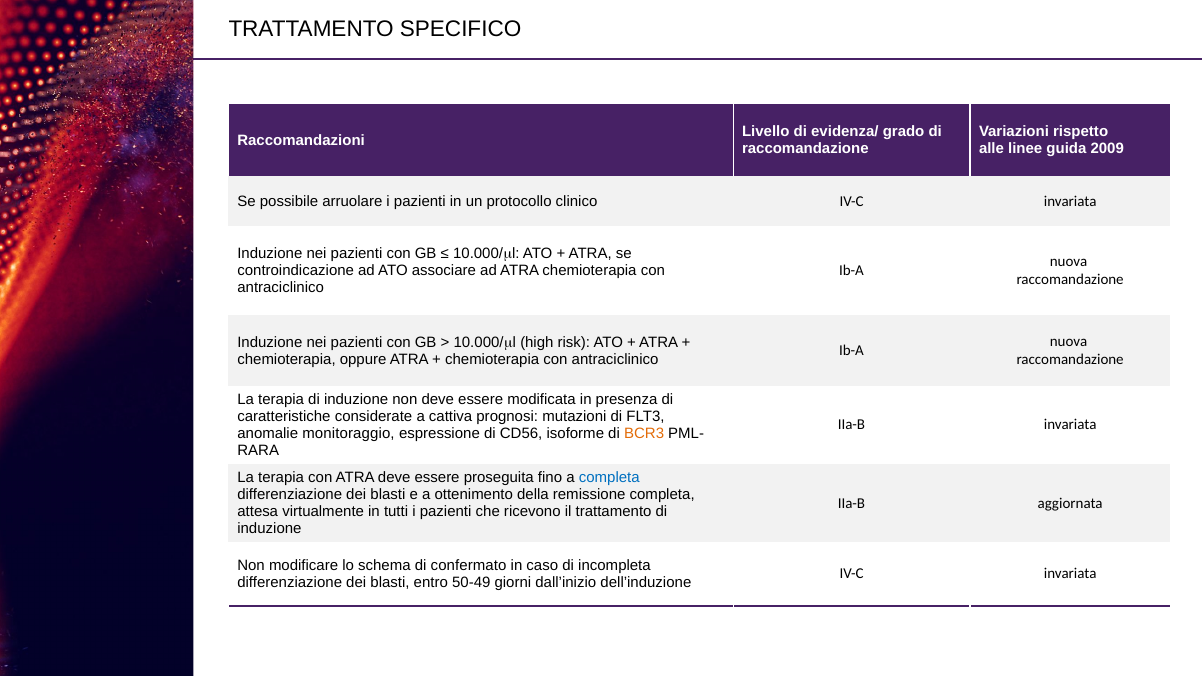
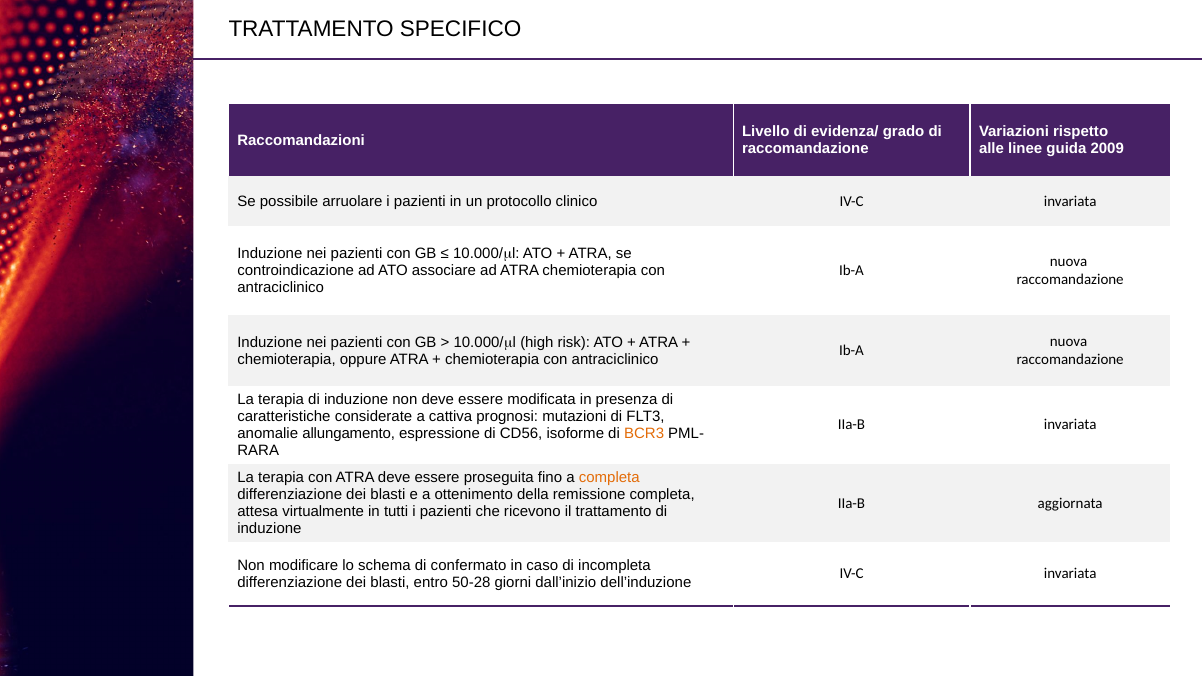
monitoraggio: monitoraggio -> allungamento (349, 434)
completa colour: blue -> orange (609, 478)
50-49: 50-49 -> 50-28 (471, 583)
